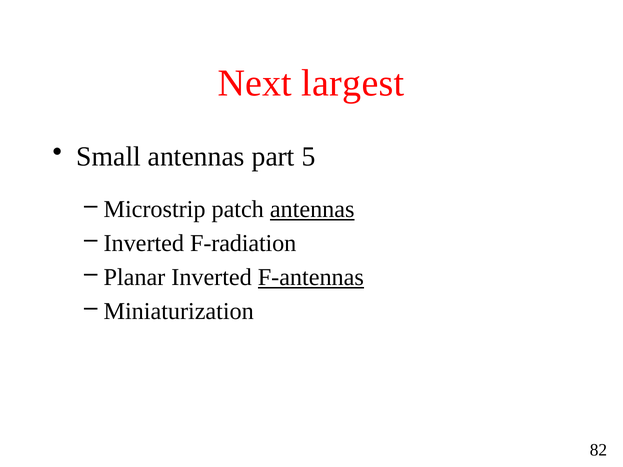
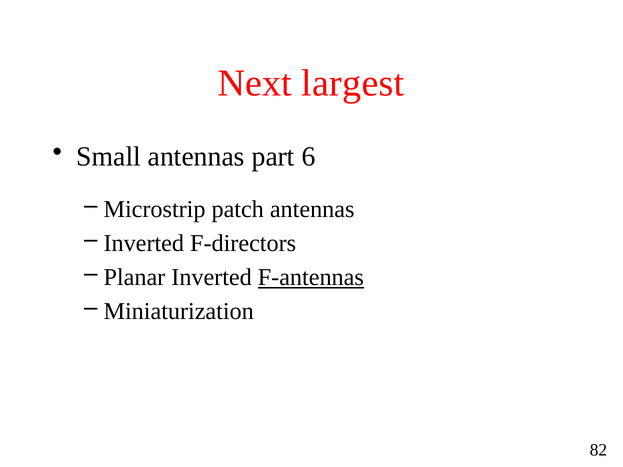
5: 5 -> 6 (309, 157)
antennas underline: present -> none (312, 209)
F-radiation: F-radiation -> F-directors (243, 243)
